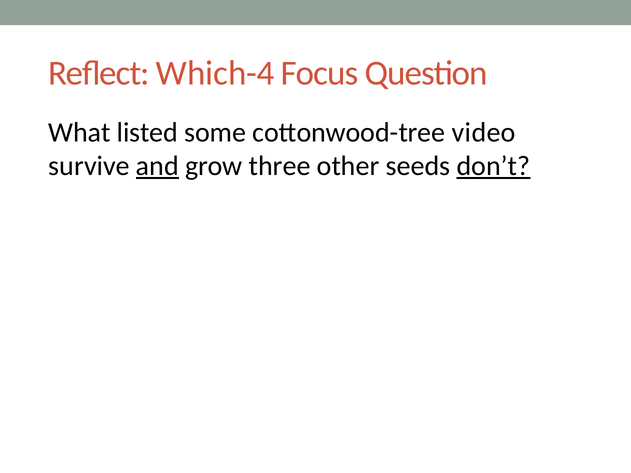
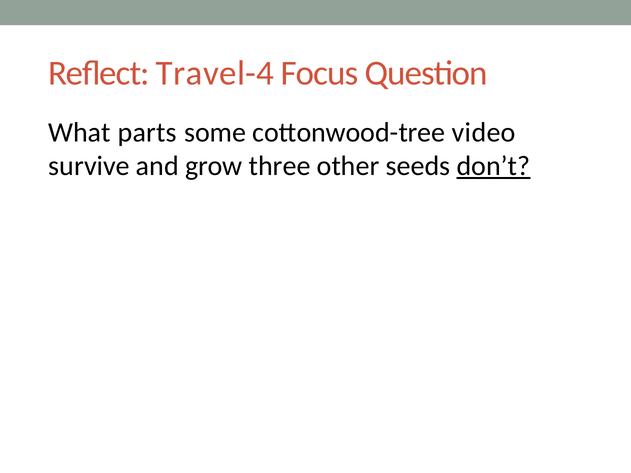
Which-4: Which-4 -> Travel-4 (215, 73)
listed: listed -> parts (147, 132)
and underline: present -> none (157, 166)
